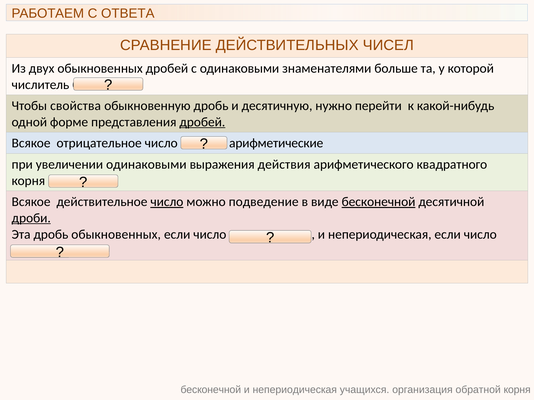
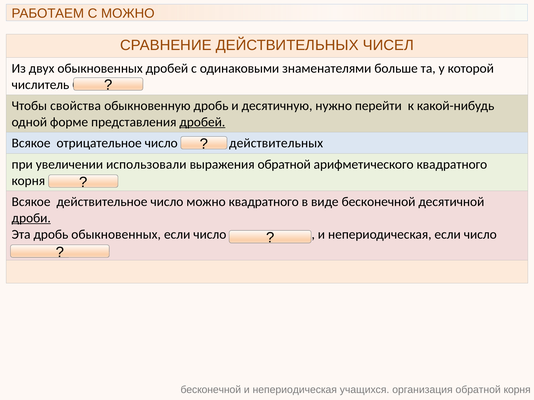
С ОТВЕТА: ОТВЕТА -> МОЖНО (128, 14)
арифметические: арифметические -> действительных (276, 143)
увеличении одинаковыми: одинаковыми -> использовали (146, 165)
выражения действия: действия -> обратной (284, 165)
число underline: present -> none (167, 202)
можно подведение: подведение -> квадратного (264, 202)
бесконечной underline: present -> none (379, 202)
